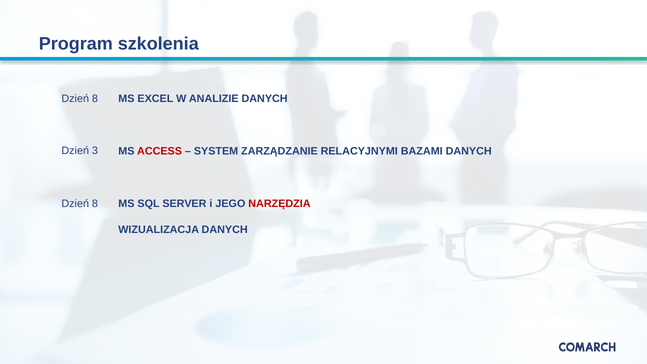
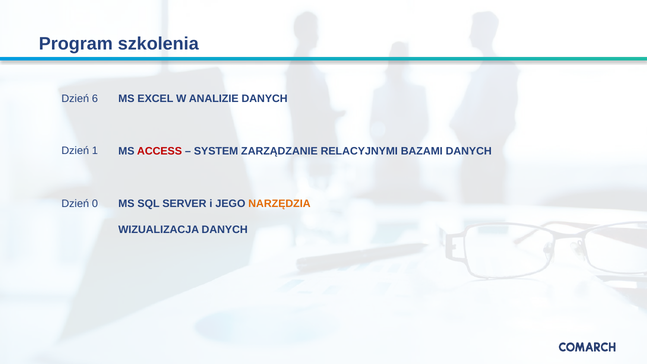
8: 8 -> 6 (95, 98)
3: 3 -> 1 (95, 151)
8: 8 -> 0 (95, 204)
NARZĘDZIA colour: red -> orange (279, 204)
